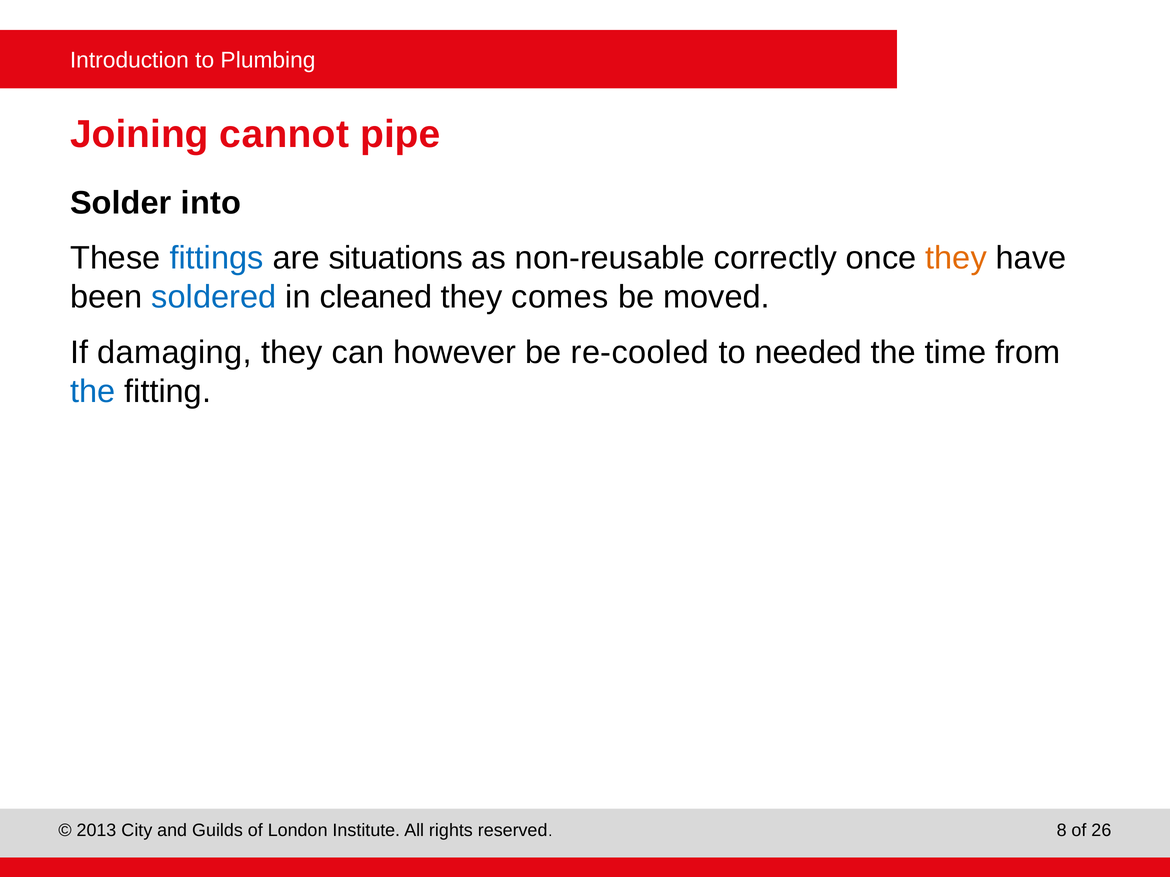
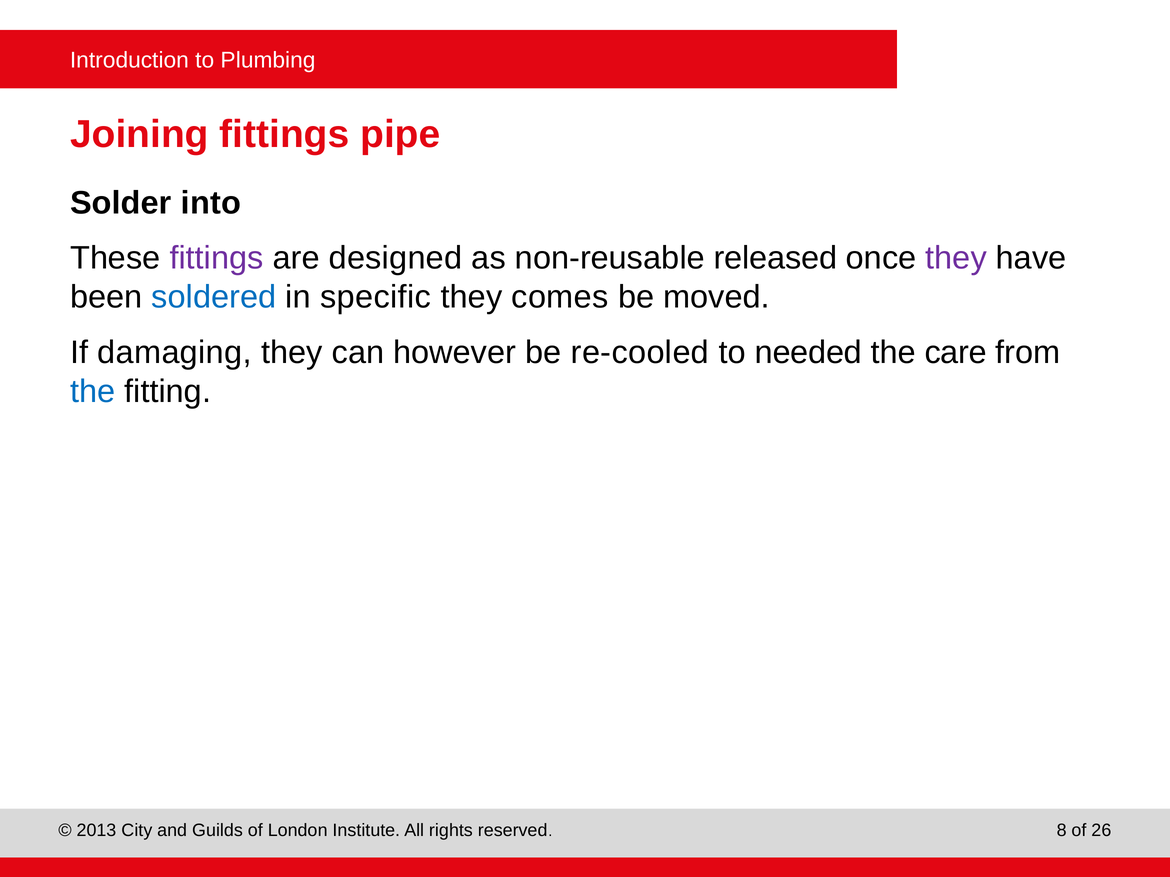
Joining cannot: cannot -> fittings (284, 134)
fittings colour: blue -> purple (217, 258)
situations: situations -> designed (395, 258)
correctly: correctly -> released (775, 258)
they colour: orange -> purple (956, 258)
cleaned: cleaned -> specific (376, 297)
time: time -> care (956, 353)
